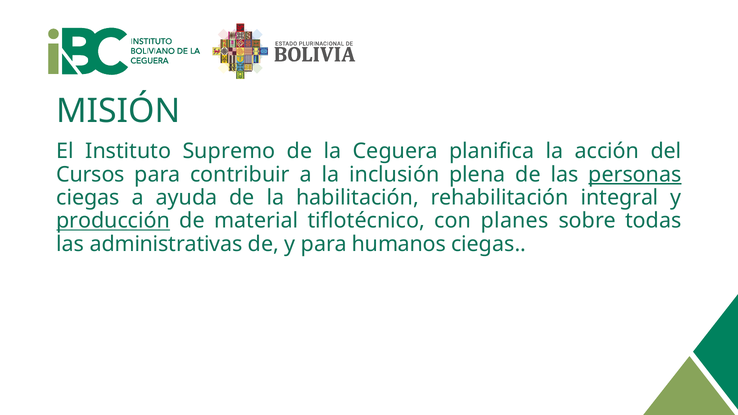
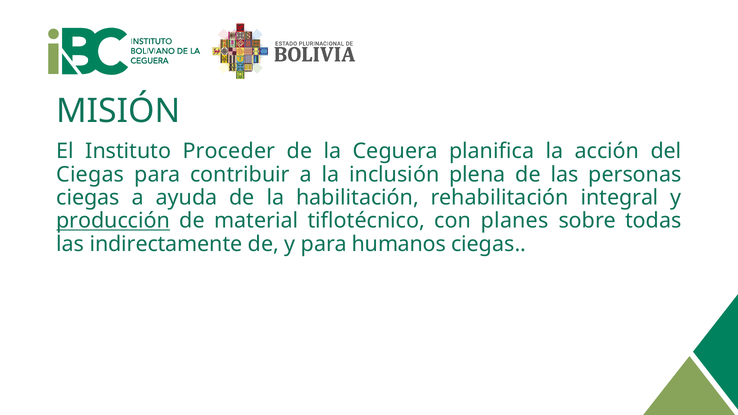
Supremo: Supremo -> Proceder (229, 151)
Cursos: Cursos -> Ciegas (90, 174)
personas underline: present -> none (635, 174)
administrativas: administrativas -> indirectamente (166, 244)
